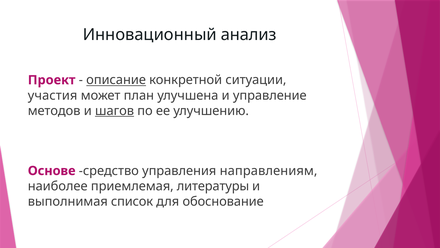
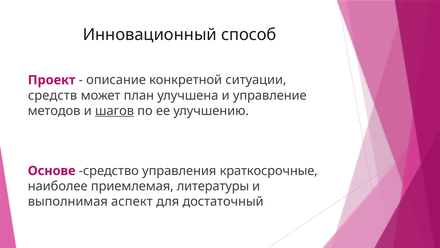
анализ: анализ -> способ (249, 35)
описание underline: present -> none (116, 80)
участия: участия -> средств (53, 95)
направлениям: направлениям -> краткосрочные (269, 170)
список: список -> аспект (132, 201)
обоснование: обоснование -> достаточный (223, 201)
